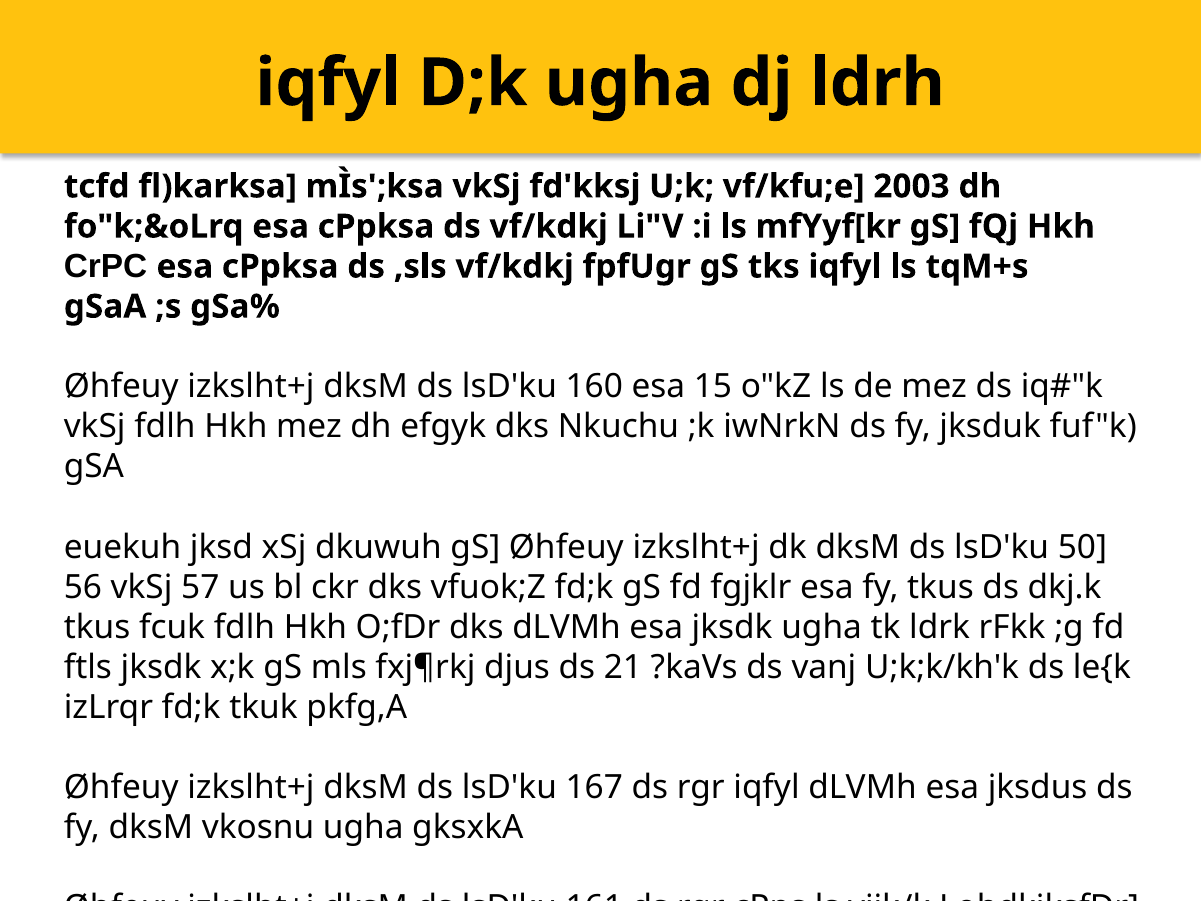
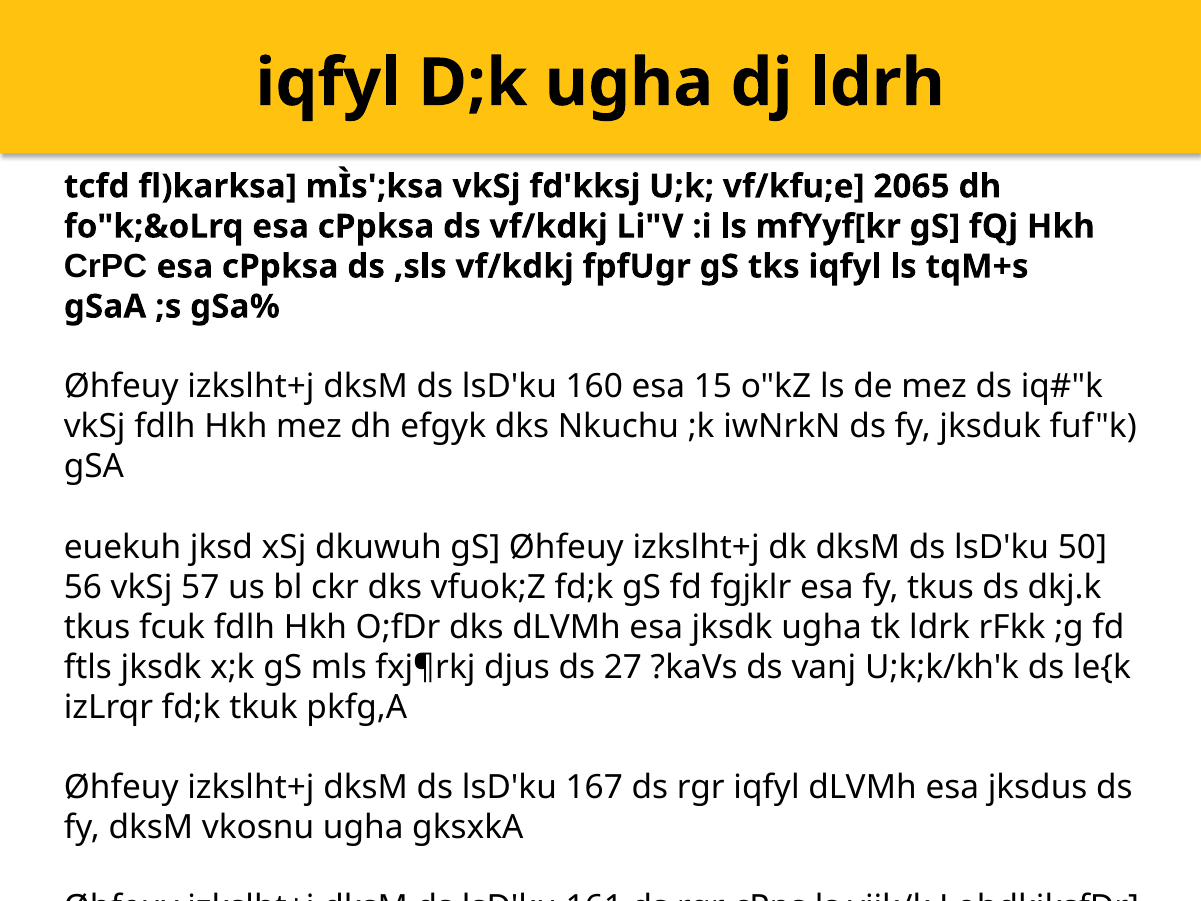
2003: 2003 -> 2065 (912, 186)
21: 21 -> 27 (623, 667)
